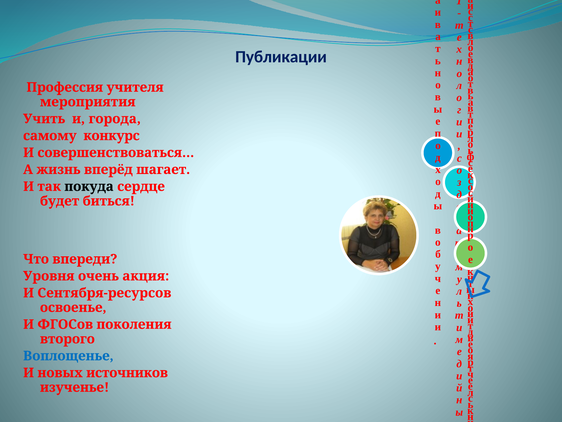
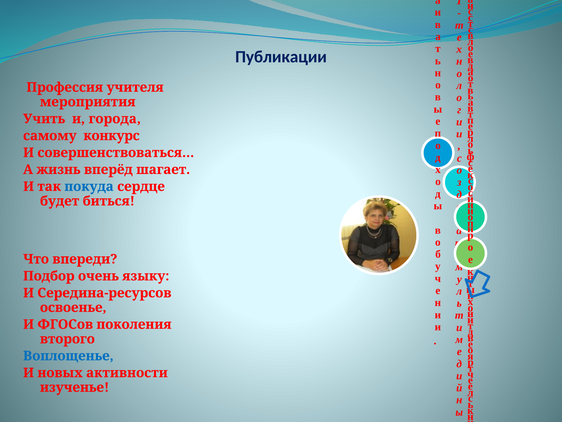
покуда colour: black -> blue (89, 186)
Уровня: Уровня -> Подбор (49, 276)
акция: акция -> языку (146, 276)
Сентября-ресурсов: Сентября-ресурсов -> Середина-ресурсов (104, 293)
источников: источников -> активности (127, 372)
